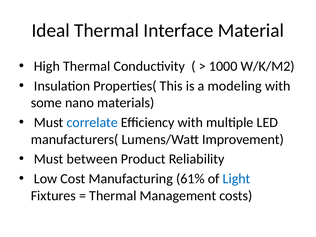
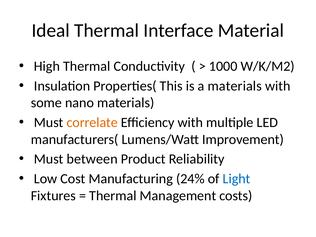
a modeling: modeling -> materials (235, 86)
correlate colour: blue -> orange (92, 123)
61%: 61% -> 24% (190, 179)
